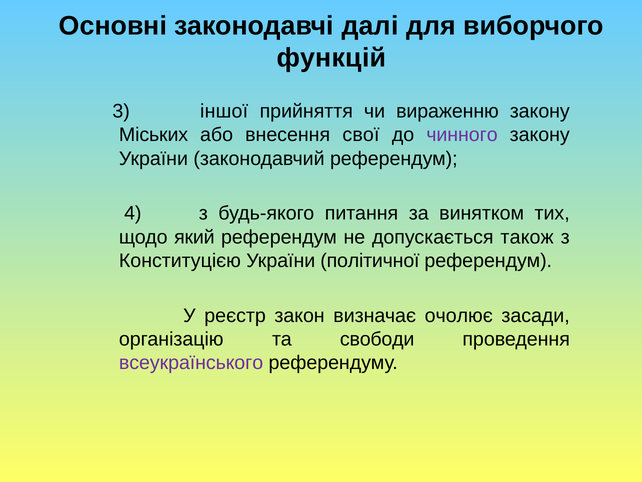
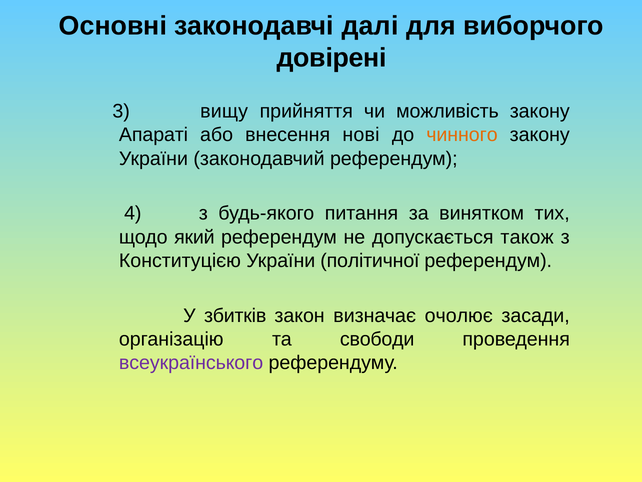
функцій: функцій -> довірені (332, 58)
іншої: іншої -> вищу (224, 111)
вираженню: вираженню -> можливість (447, 111)
Міських: Міських -> Апараті (154, 135)
свої: свої -> нові (361, 135)
чинного colour: purple -> orange (462, 135)
реєстр: реєстр -> збитків (235, 315)
